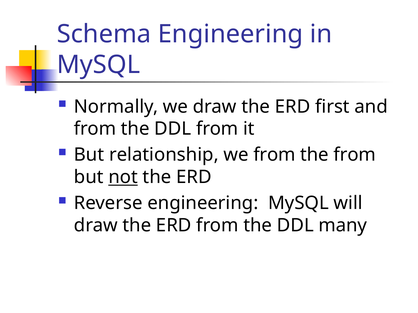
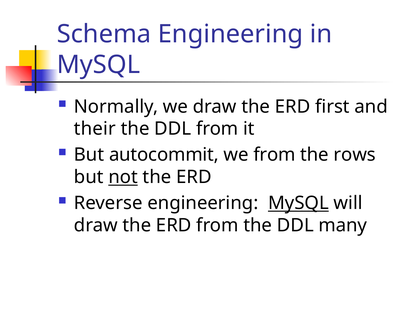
from: from -> their (95, 129)
relationship: relationship -> autocommit (164, 155)
the from: from -> rows (355, 155)
MySQL underline: none -> present (298, 203)
